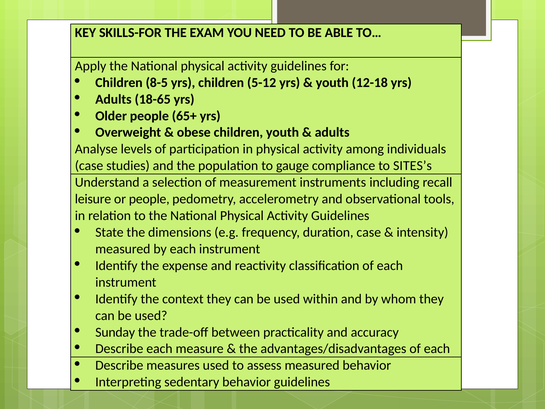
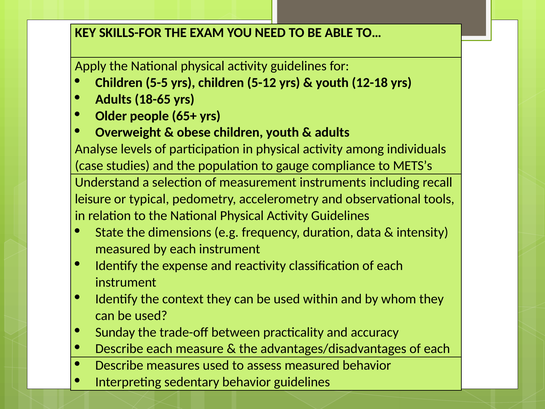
8-5: 8-5 -> 5-5 (157, 83)
SITES’s: SITES’s -> METS’s (413, 166)
or people: people -> typical (149, 199)
duration case: case -> data (369, 232)
